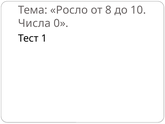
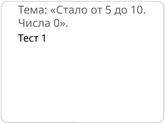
Росло: Росло -> Стало (69, 10)
8: 8 -> 5 (108, 10)
